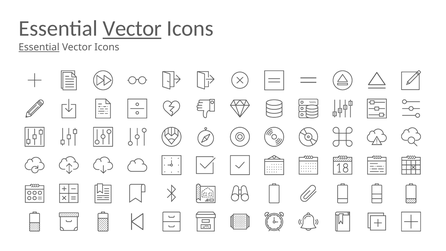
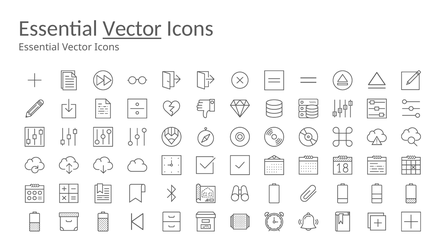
Essential underline: present -> none (39, 47)
